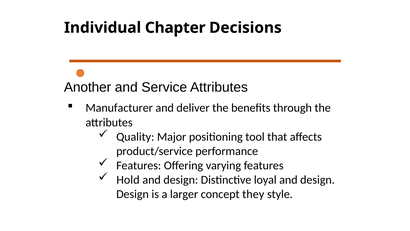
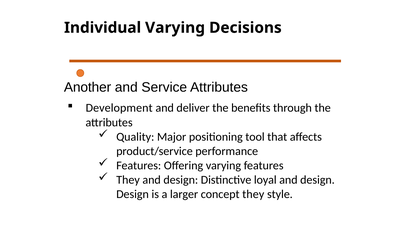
Individual Chapter: Chapter -> Varying (175, 28)
Manufacturer: Manufacturer -> Development (119, 108)
Hold: Hold -> They (128, 180)
